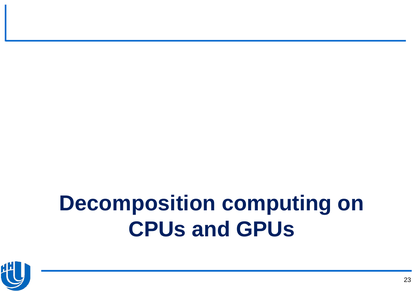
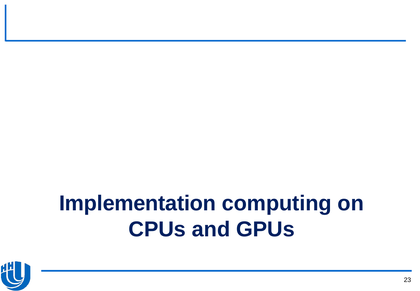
Decomposition: Decomposition -> Implementation (138, 203)
